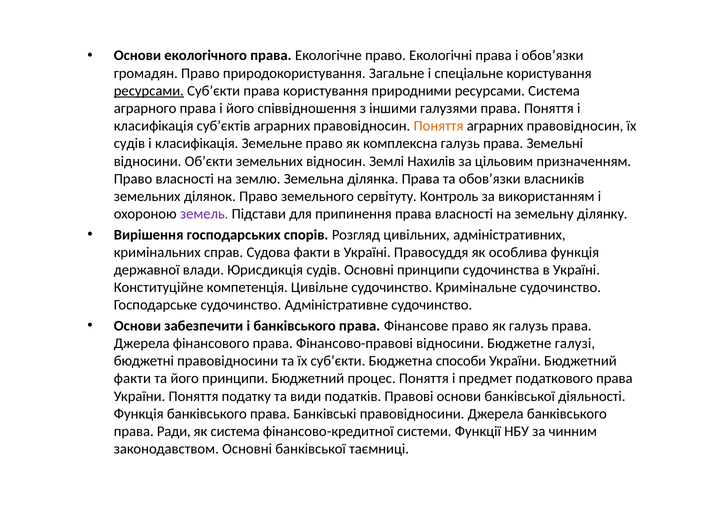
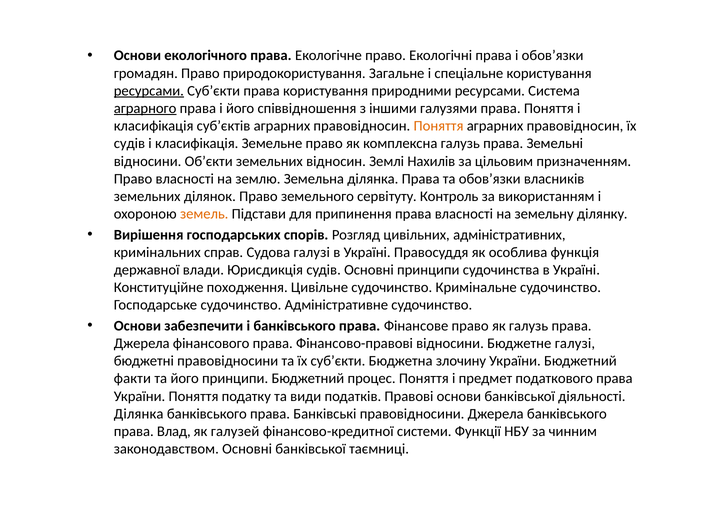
аграрного underline: none -> present (145, 108)
земель colour: purple -> orange (204, 214)
Судова факти: факти -> галузі (312, 252)
компетенція: компетенція -> походження (247, 288)
способи: способи -> злочину (461, 361)
Функція: Функція -> Ділянка (139, 414)
Ради: Ради -> Влад (174, 431)
як система: система -> галузей (235, 431)
